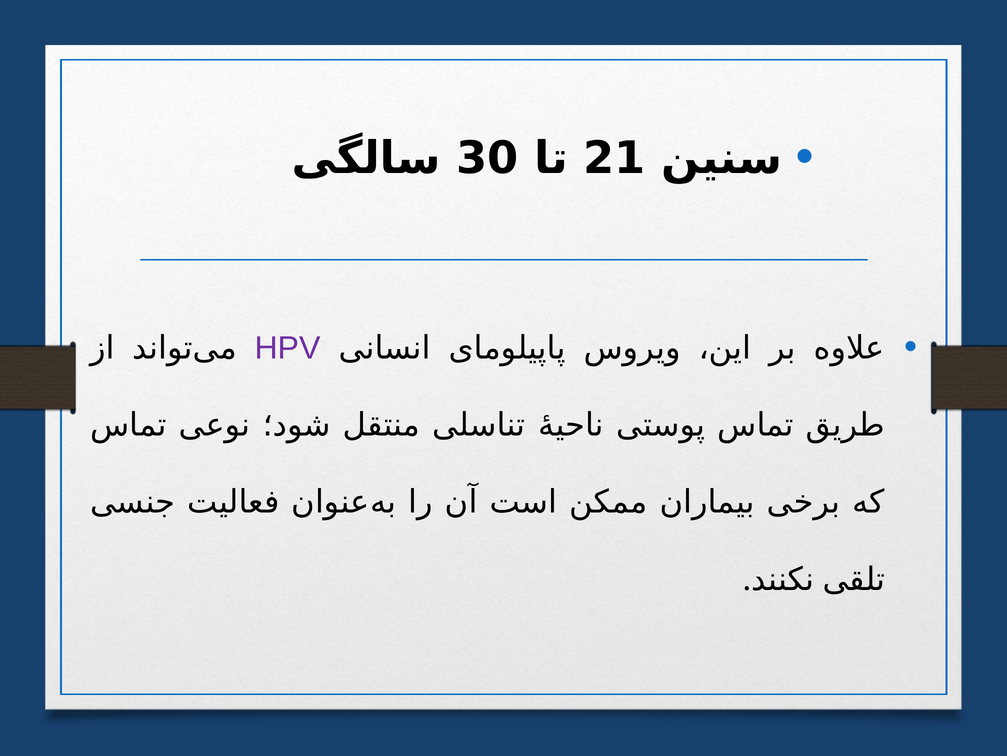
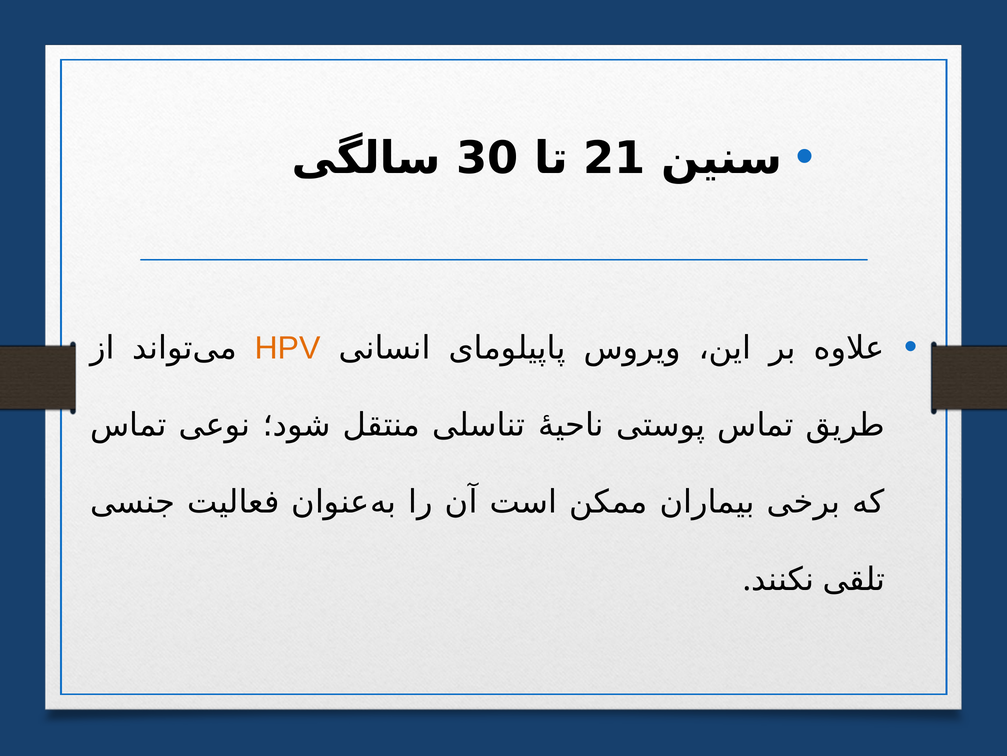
HPV colour: purple -> orange (288, 348)
